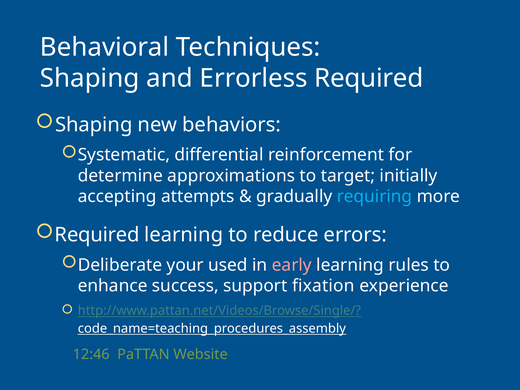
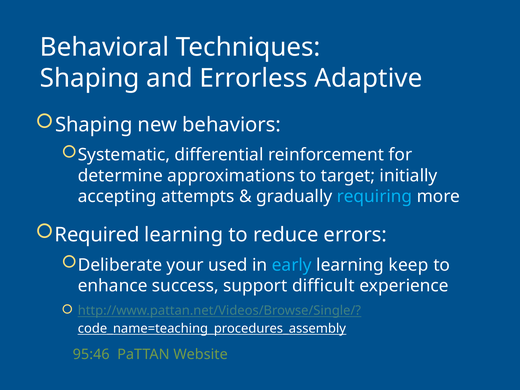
Errorless Required: Required -> Adaptive (369, 78)
early colour: pink -> light blue (292, 265)
rules: rules -> keep (409, 265)
fixation: fixation -> difficult (323, 286)
12:46: 12:46 -> 95:46 (91, 354)
